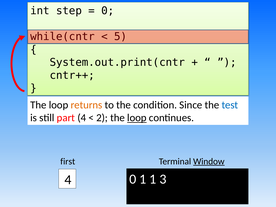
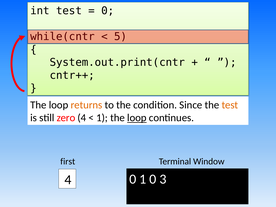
int step: step -> test (69, 11)
test colour: blue -> orange (230, 105)
part: part -> zero (66, 118)
2: 2 -> 1 (102, 118)
Window underline: present -> none (209, 161)
1 1: 1 -> 0 (153, 179)
